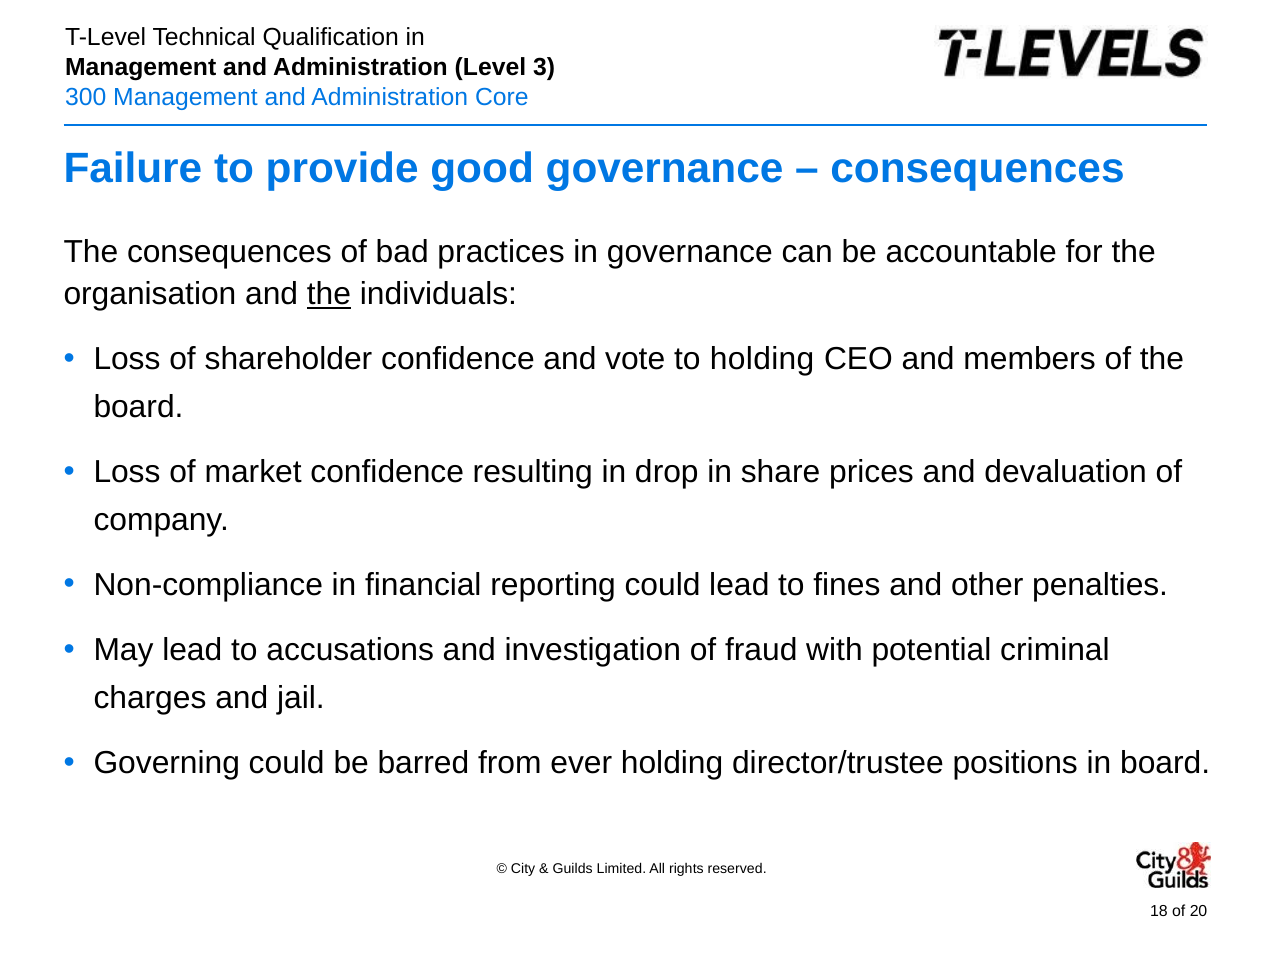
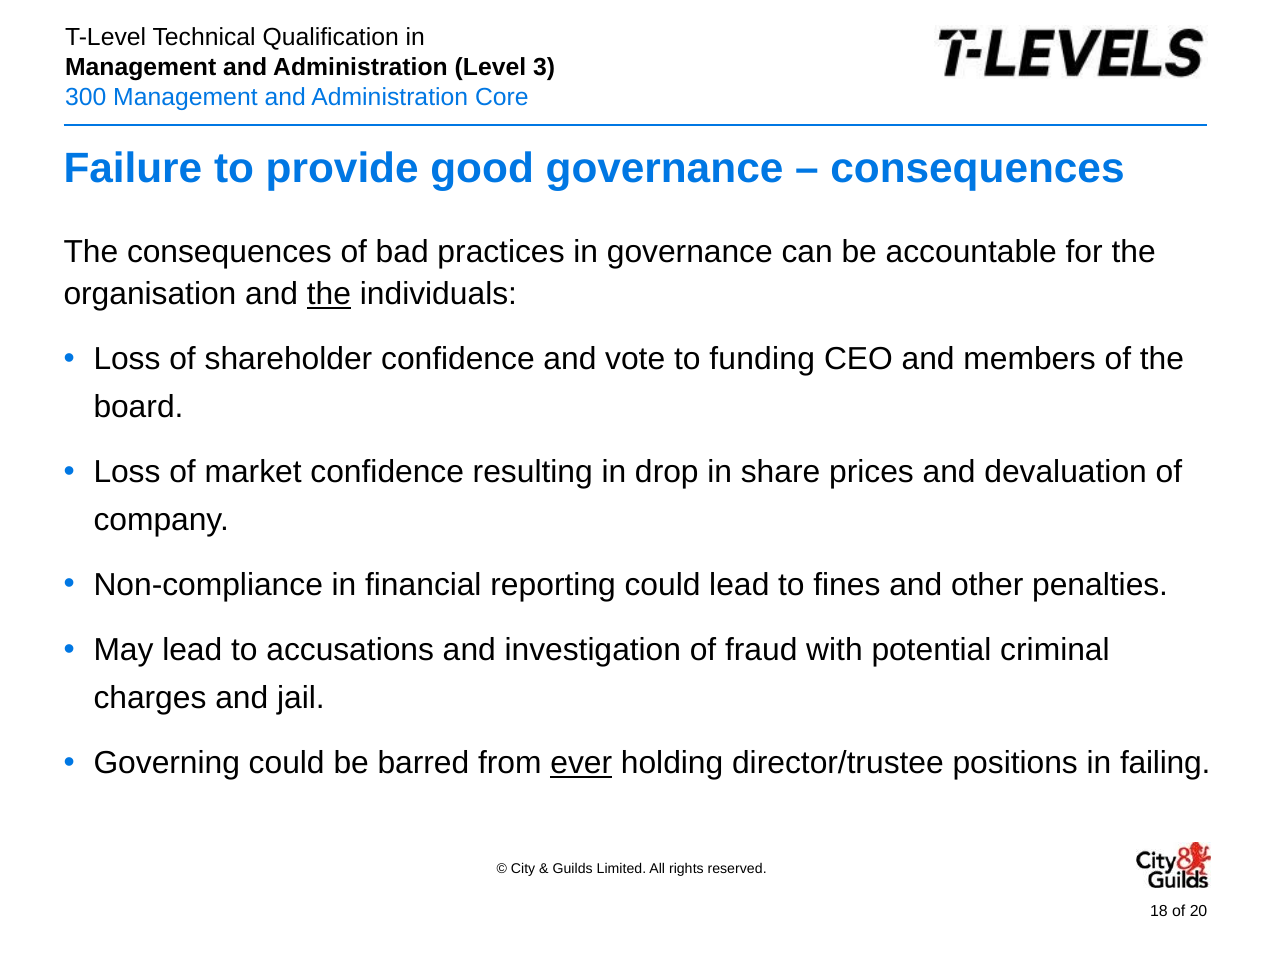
to holding: holding -> funding (762, 359)
ever underline: none -> present (581, 764)
in board: board -> failing (1165, 764)
